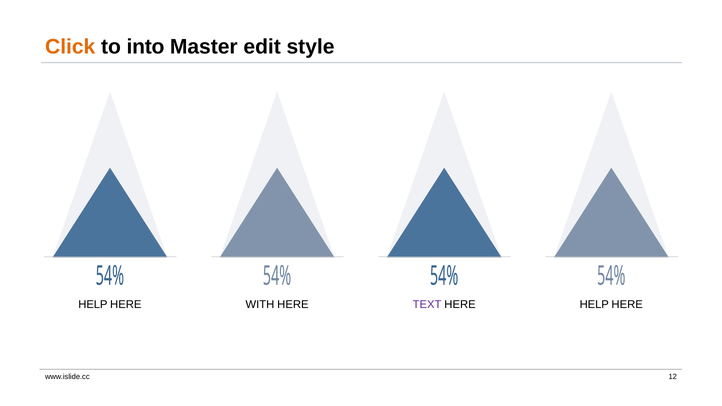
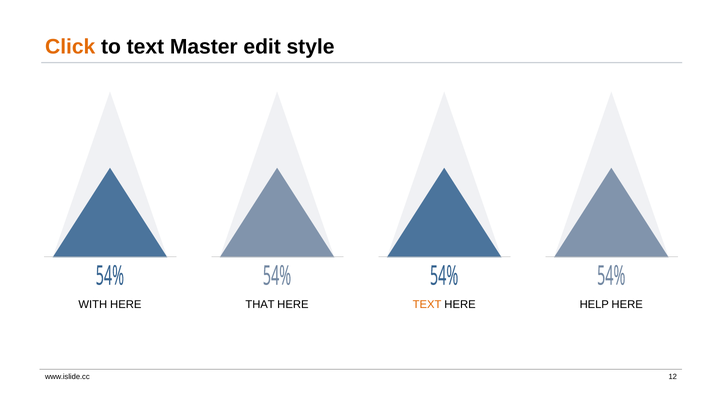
to into: into -> text (145, 47)
HELP: HELP -> WITH (93, 304)
WITH: WITH -> THAT (260, 304)
TEXT colour: purple -> orange (427, 304)
